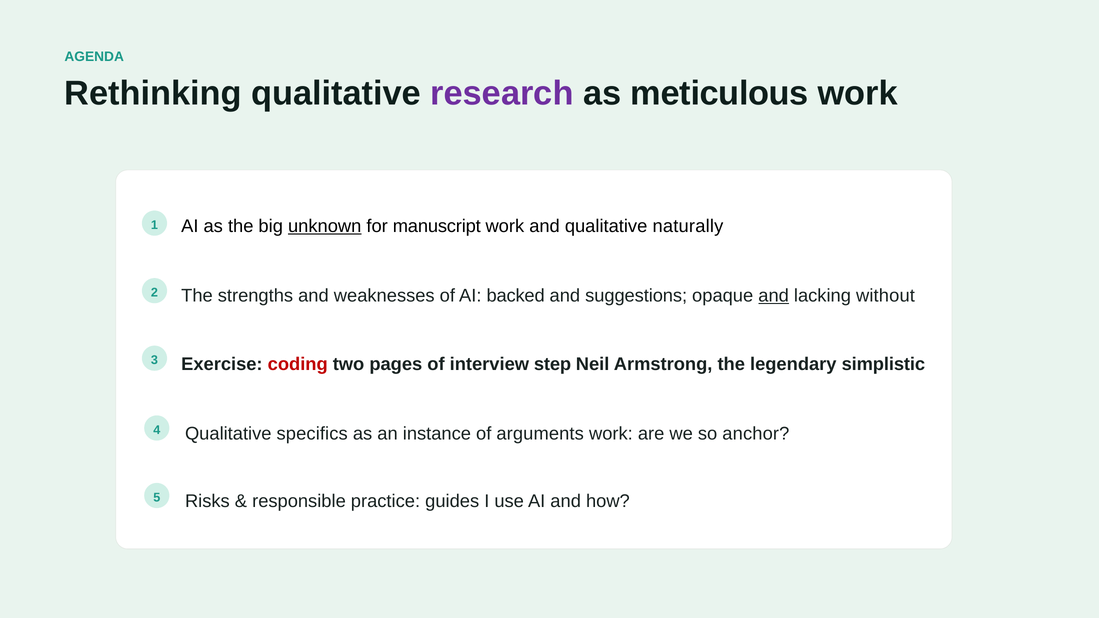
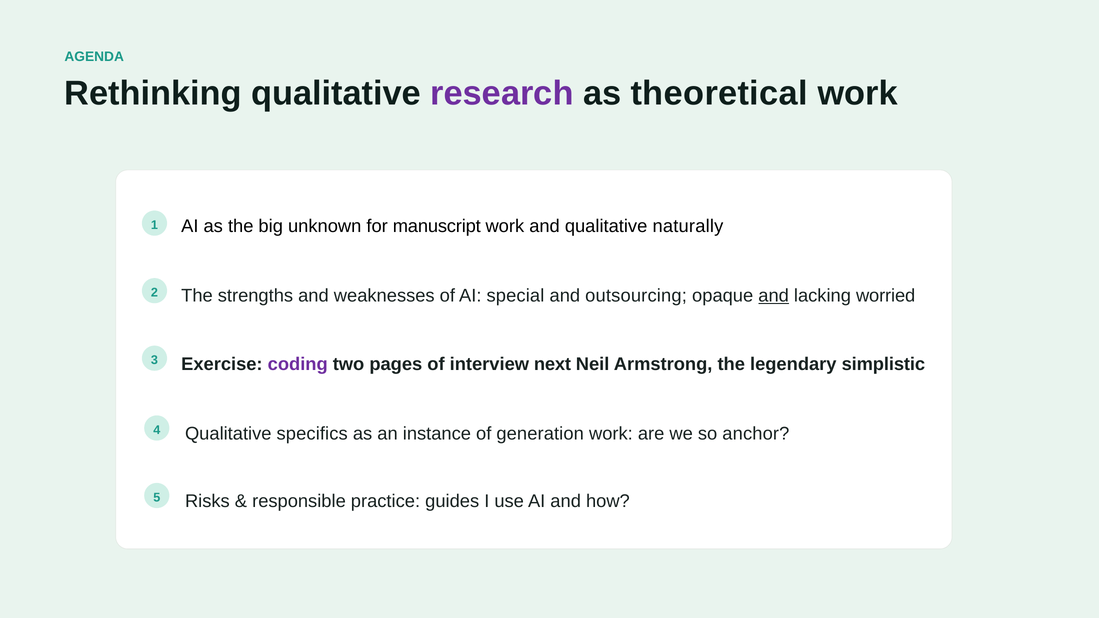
meticulous: meticulous -> theoretical (719, 93)
unknown underline: present -> none (325, 226)
backed: backed -> special (515, 296)
suggestions: suggestions -> outsourcing (636, 296)
without: without -> worried (886, 296)
coding colour: red -> purple (298, 364)
step: step -> next (553, 364)
arguments: arguments -> generation (540, 434)
